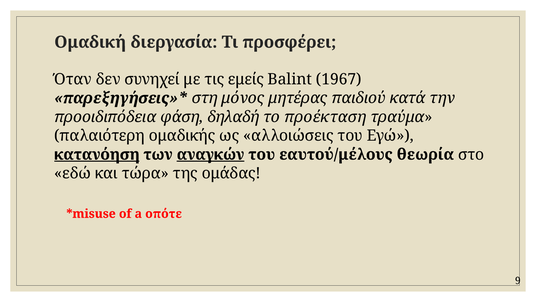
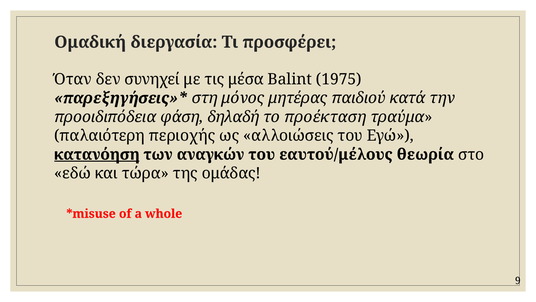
εμείς: εμείς -> μέσα (246, 79)
1967: 1967 -> 1975 (339, 79)
ομαδικής: ομαδικής -> περιοχής (182, 135)
αναγκών underline: present -> none (210, 154)
οπότε: οπότε -> whole (164, 213)
